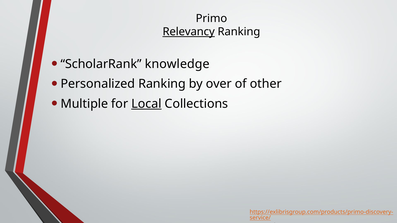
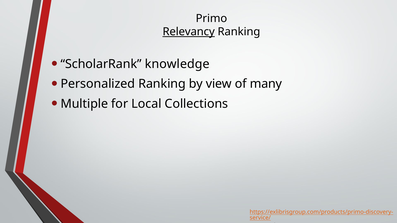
over: over -> view (219, 84)
other: other -> many (266, 84)
Local underline: present -> none (146, 104)
